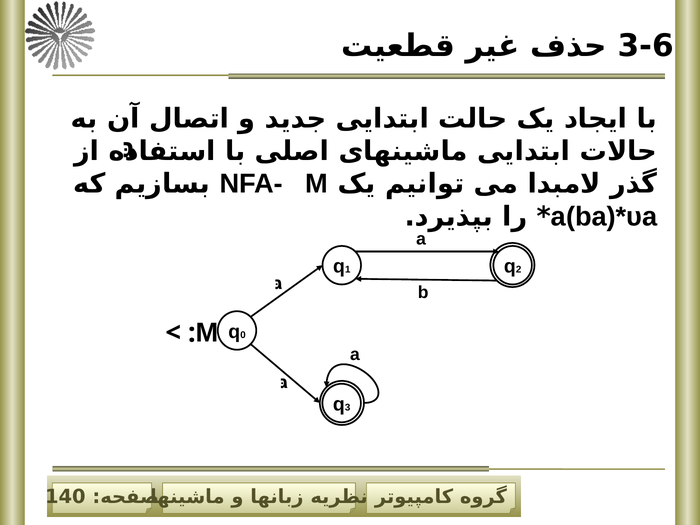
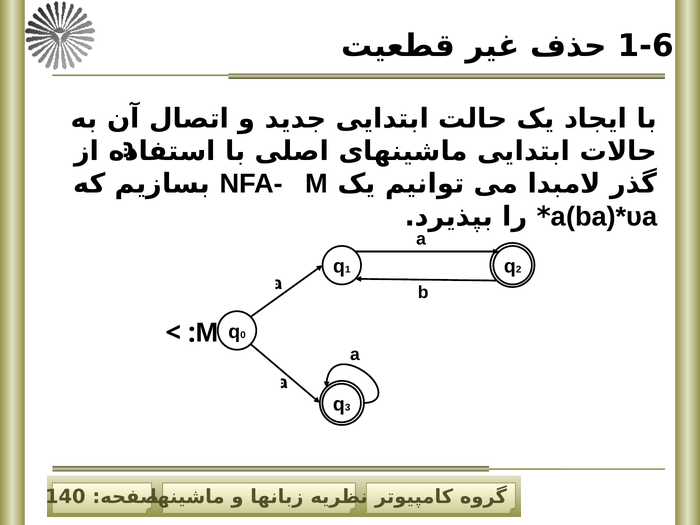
3-6: 3-6 -> 1-6 (646, 46)
